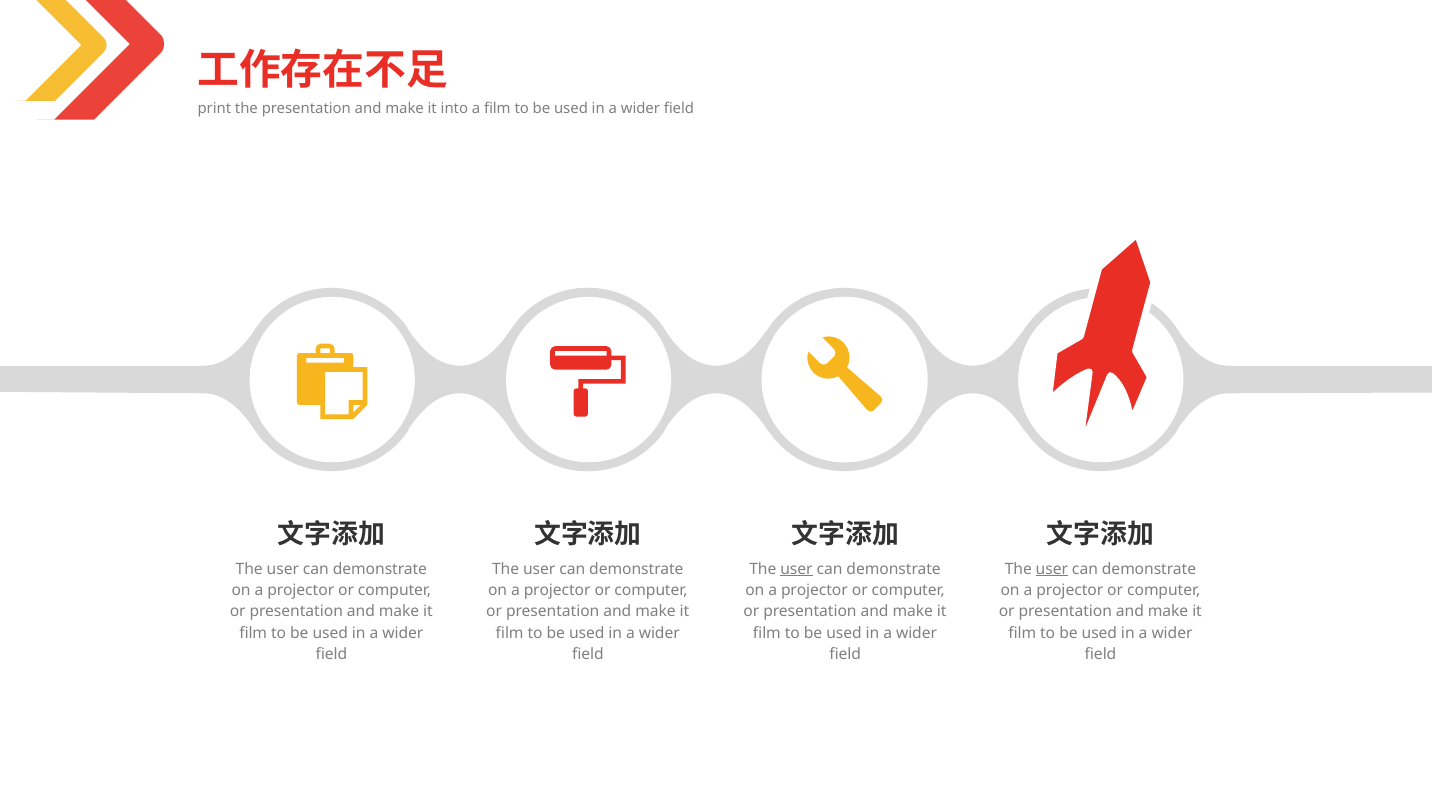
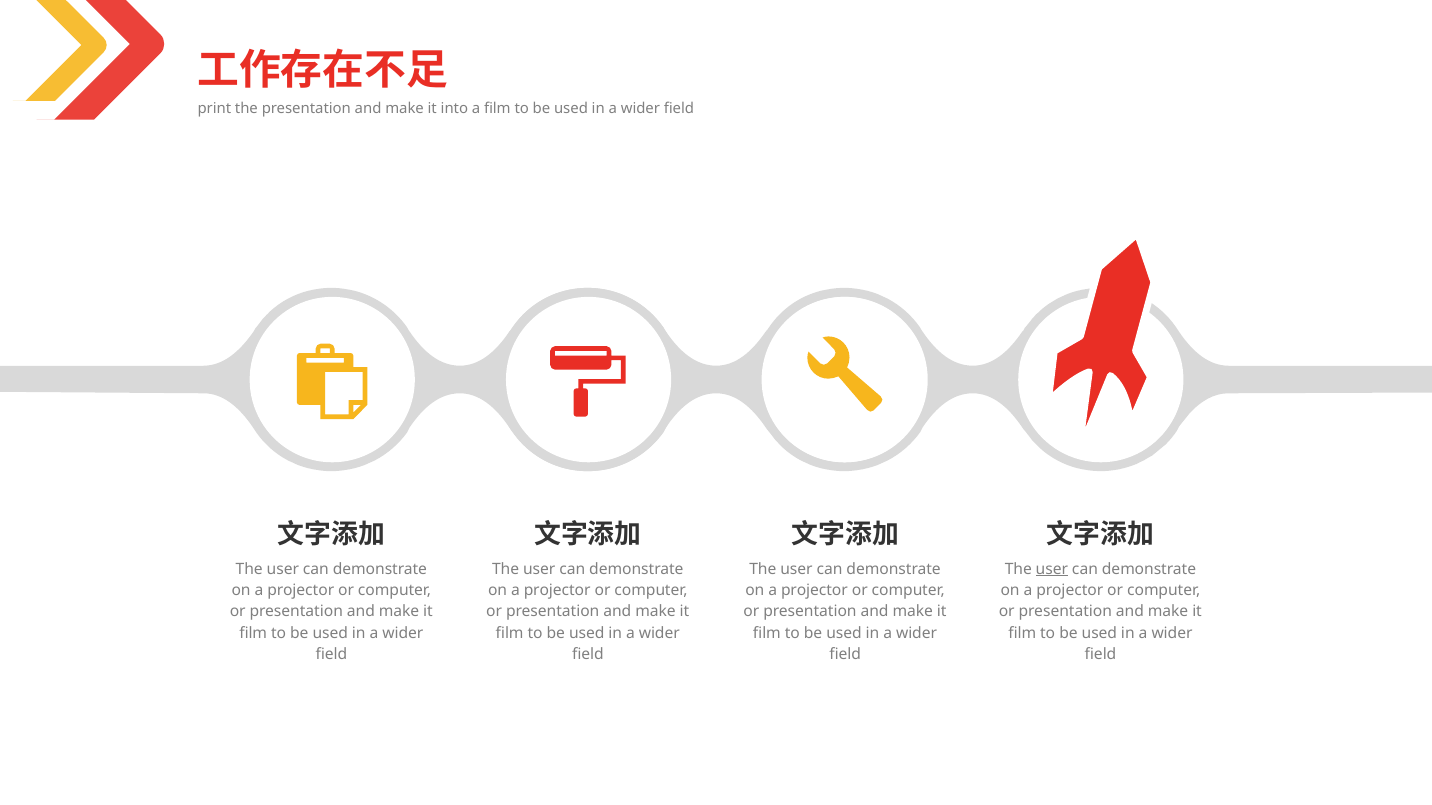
user underline: present -> none (796, 569)
